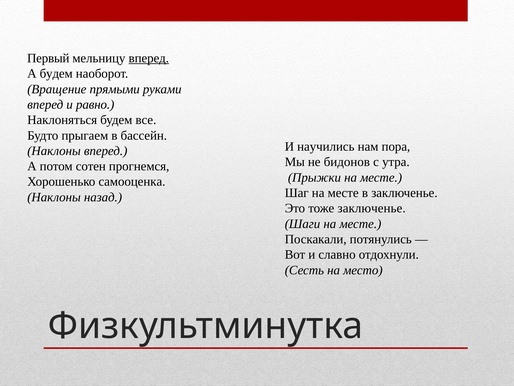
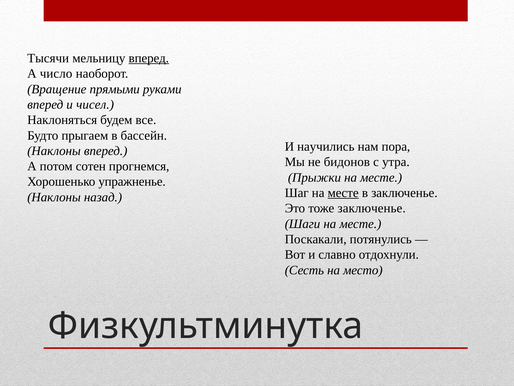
Первый: Первый -> Тысячи (48, 58)
А будем: будем -> число (56, 74)
равно: равно -> чисел (95, 104)
самооценка: самооценка -> упражненье (132, 182)
месте underline: none -> present (343, 193)
